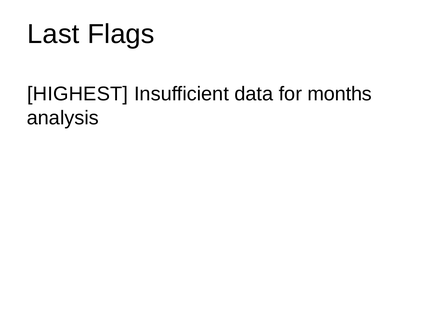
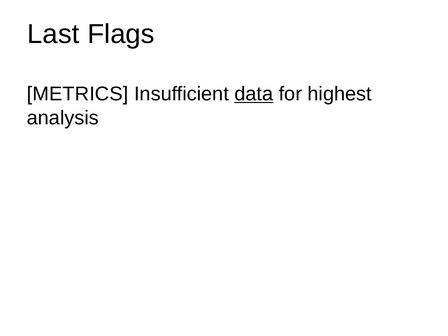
HIGHEST: HIGHEST -> METRICS (78, 94)
data underline: none -> present (254, 94)
months: months -> highest (340, 94)
